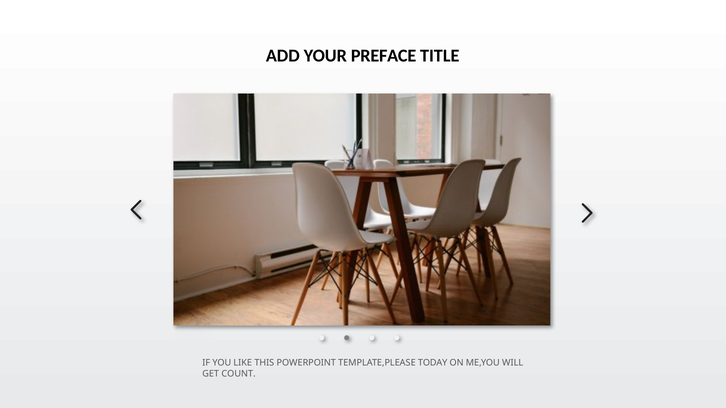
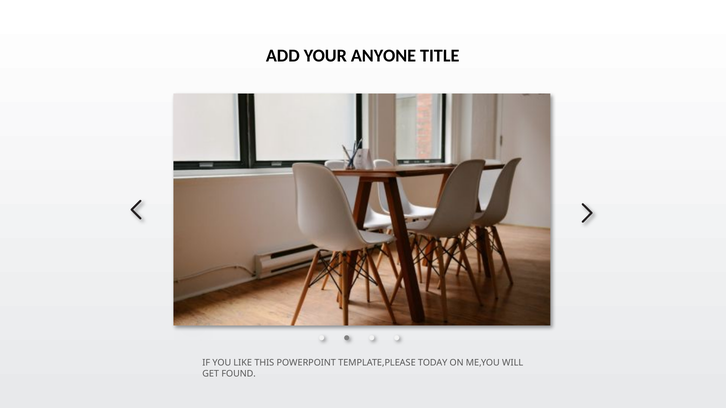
PREFACE: PREFACE -> ANYONE (384, 56)
COUNT: COUNT -> FOUND (239, 374)
